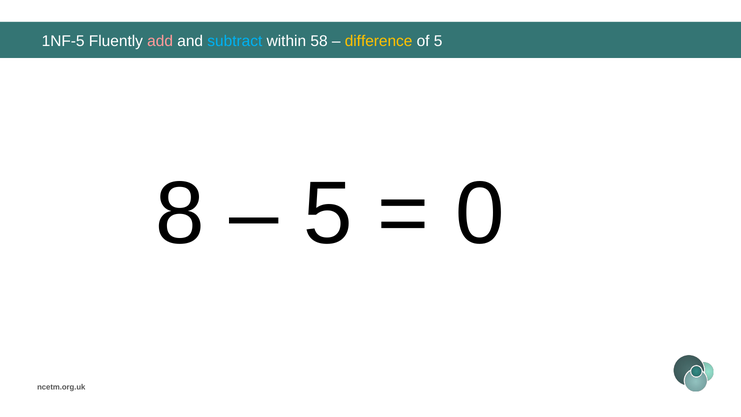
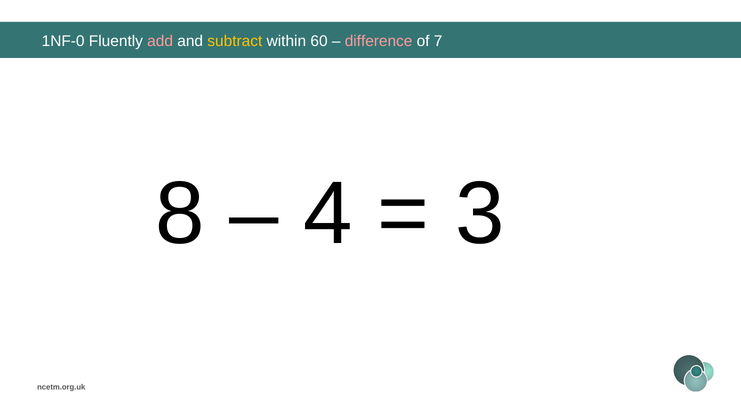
1NF-5: 1NF-5 -> 1NF-0 (63, 41)
subtract colour: light blue -> yellow (235, 41)
58: 58 -> 60 (319, 41)
difference colour: yellow -> pink (379, 41)
of 5: 5 -> 7 (438, 41)
5: 5 -> 4 (328, 214)
0: 0 -> 3 (480, 214)
